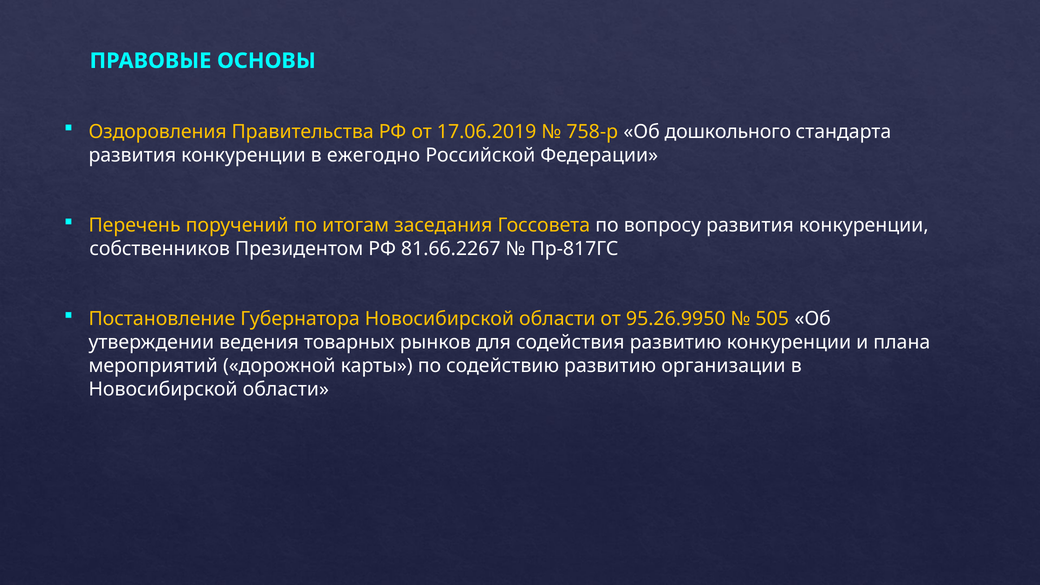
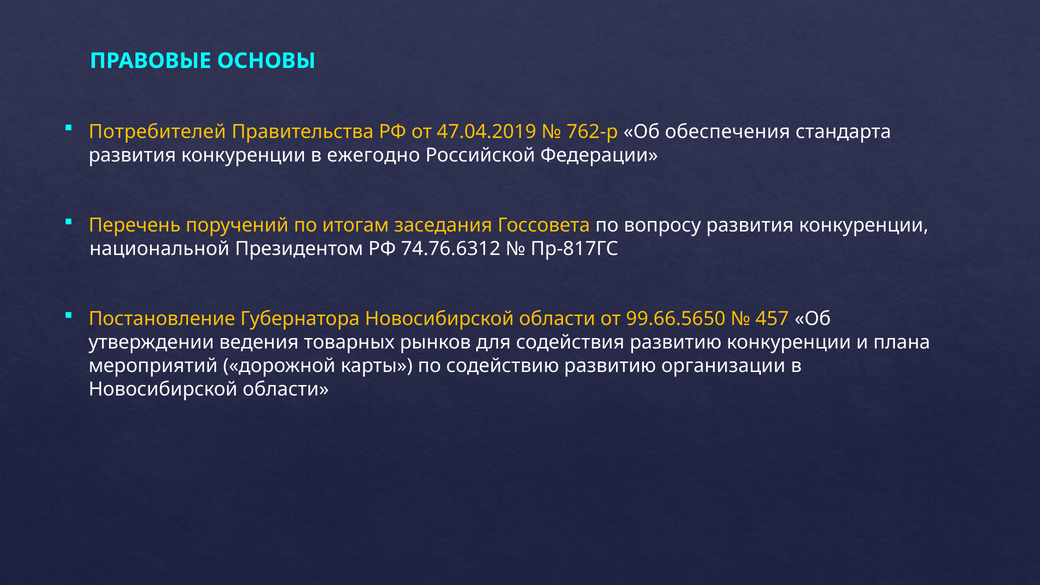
Оздоровления: Оздоровления -> Потребителей (157, 132)
17.06.2019: 17.06.2019 -> 47.04.2019 (487, 132)
758-р: 758-р -> 762-р (592, 132)
дошкольного: дошкольного -> обеспечения (728, 132)
собственников: собственников -> национальной (160, 249)
81.66.2267: 81.66.2267 -> 74.76.6312 (451, 249)
95.26.9950: 95.26.9950 -> 99.66.5650 (676, 319)
505: 505 -> 457 (772, 319)
